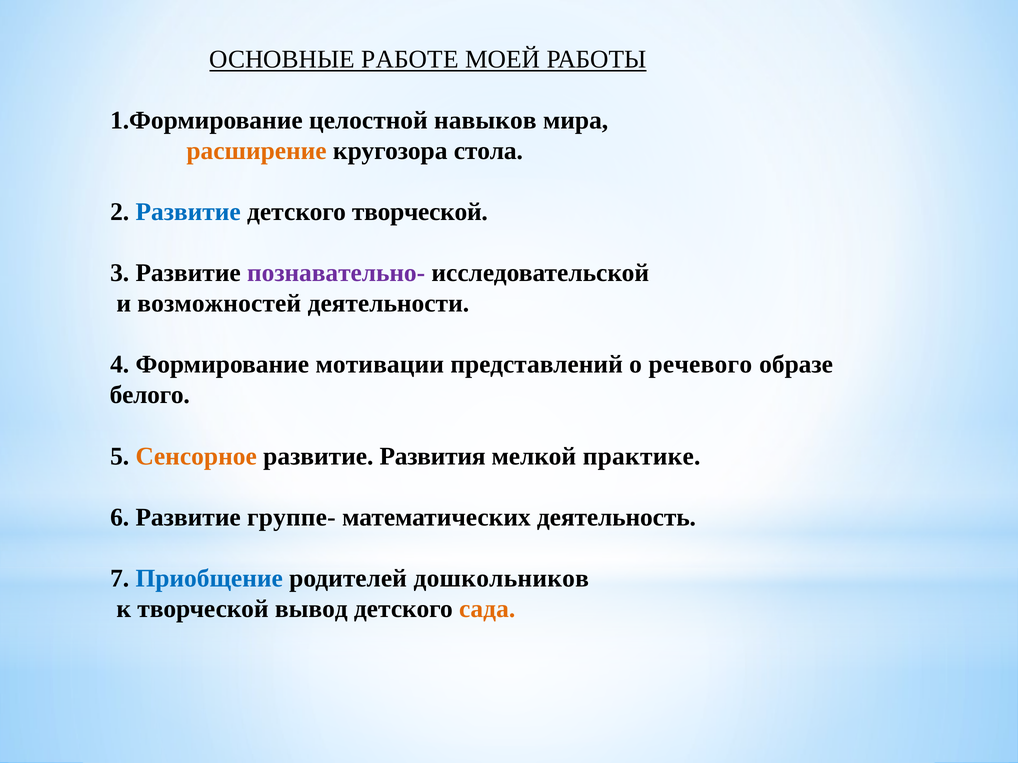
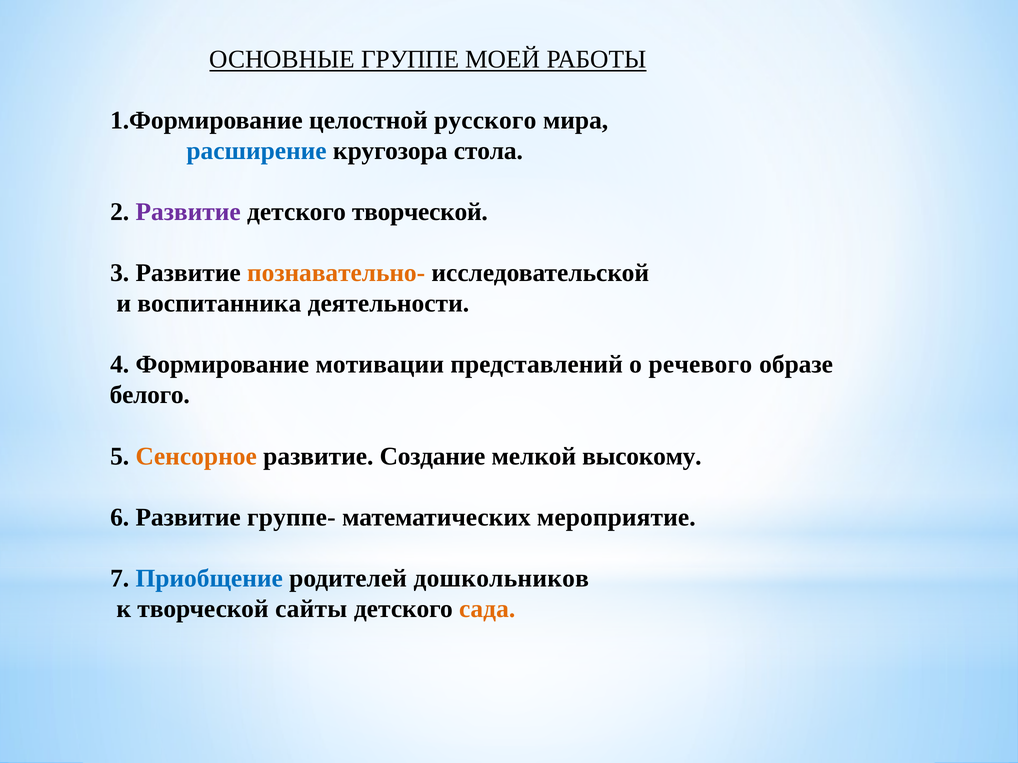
РАБОТЕ: РАБОТЕ -> ГРУППЕ (410, 59)
навыков: навыков -> русского (485, 120)
расширение colour: orange -> blue (257, 151)
Развитие colour: blue -> purple (188, 212)
познавательно- colour: purple -> orange (336, 273)
возможностей: возможностей -> воспитанника (219, 304)
Развития: Развития -> Создание (433, 456)
практике: практике -> высокому (642, 456)
деятельность: деятельность -> мероприятие (616, 518)
вывод: вывод -> сайты (311, 609)
